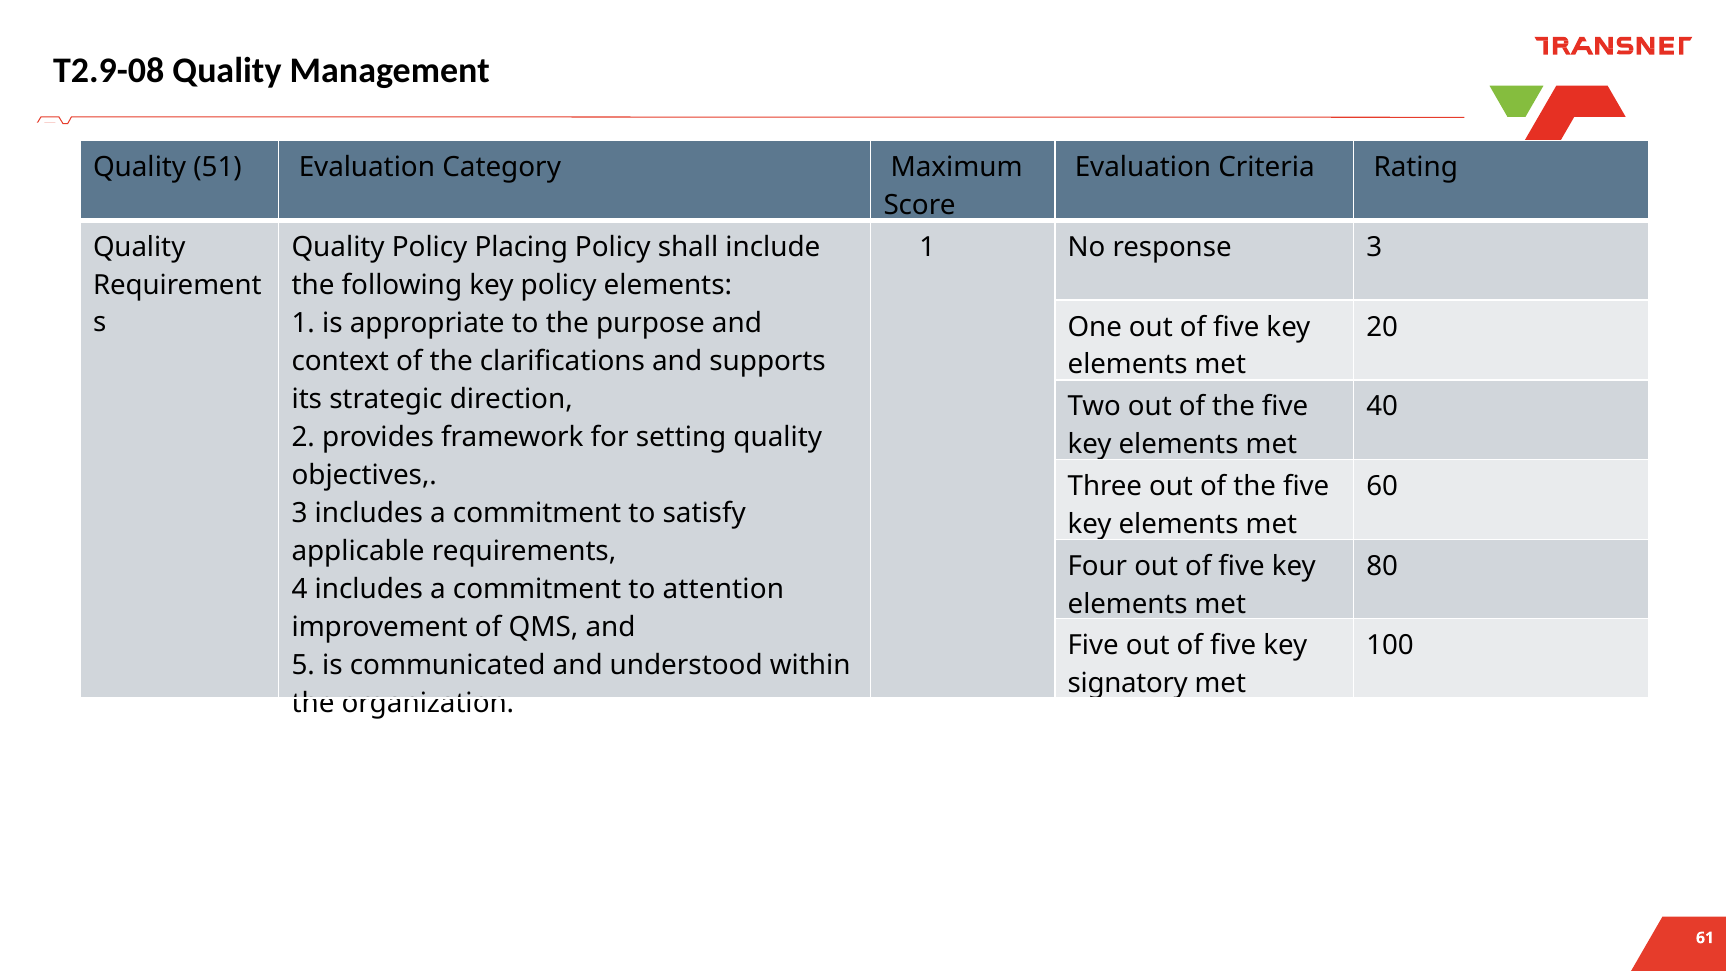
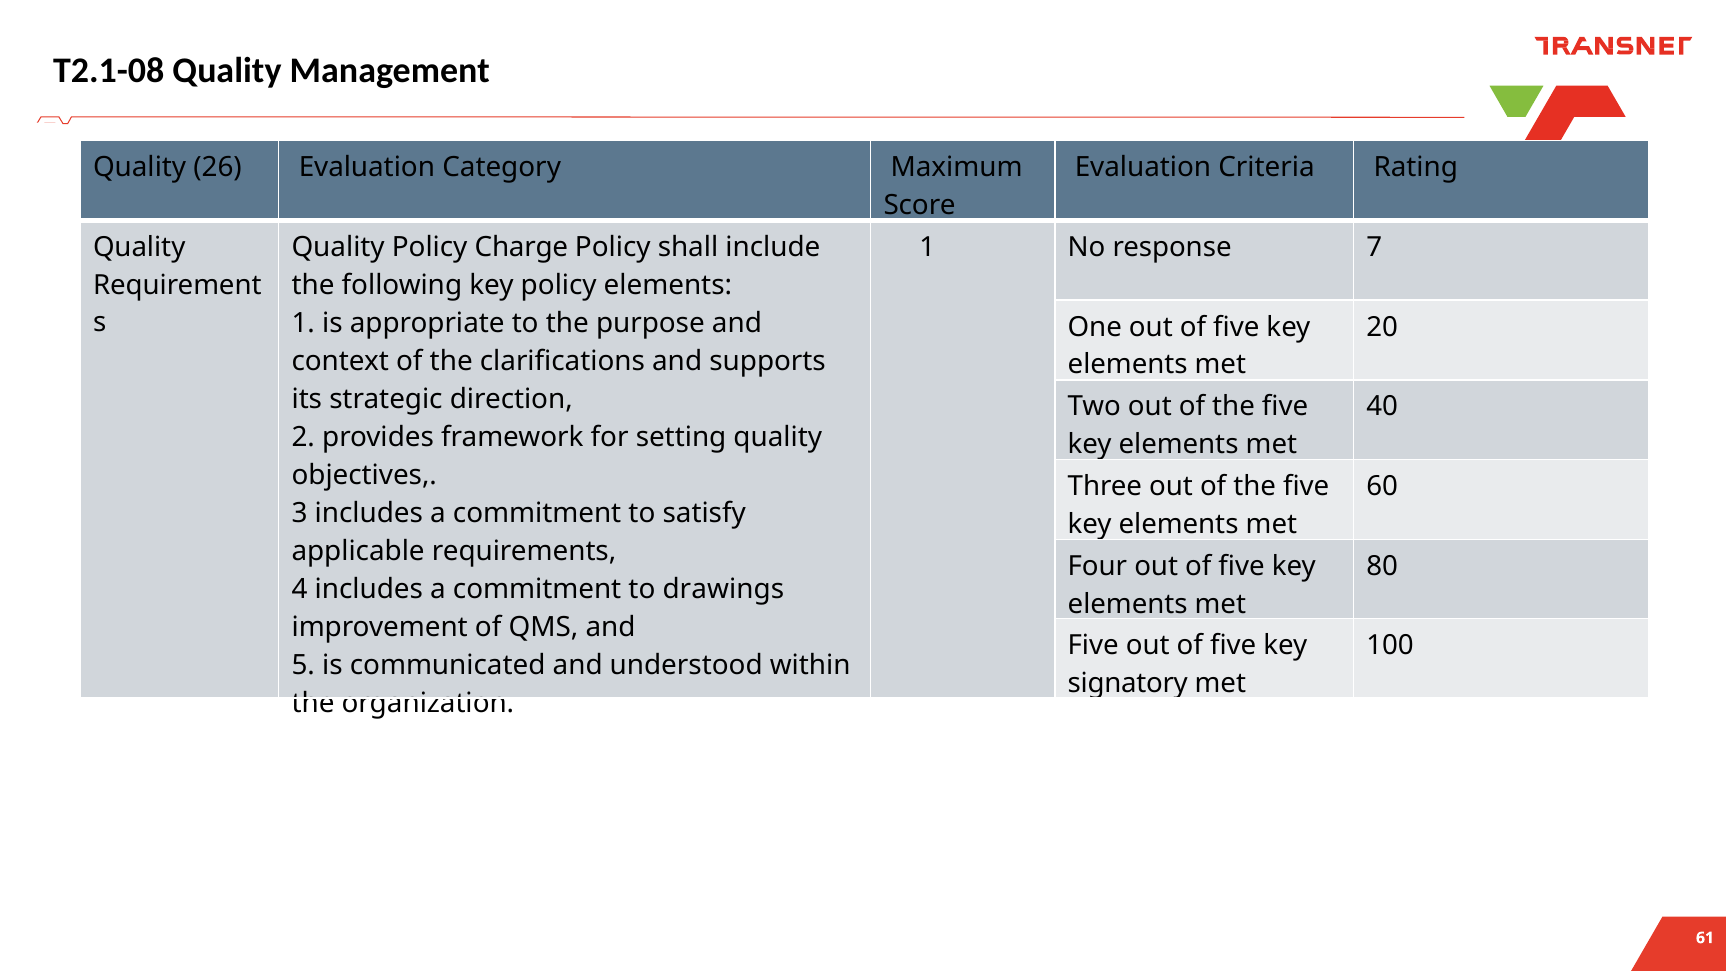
T2.9-08: T2.9-08 -> T2.1-08 (109, 71)
51: 51 -> 26 (218, 167)
Placing: Placing -> Charge (521, 247)
response 3: 3 -> 7 (1374, 247)
attention: attention -> drawings (723, 589)
